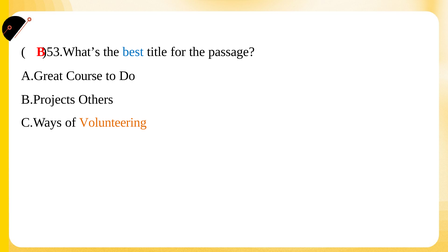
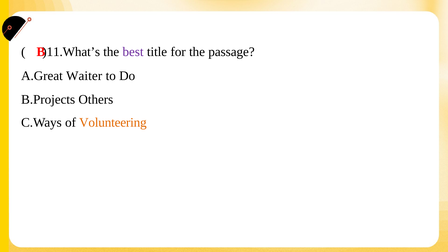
)53.What’s: )53.What’s -> )11.What’s (71, 52)
best colour: blue -> purple (133, 52)
Course: Course -> Waiter (84, 76)
